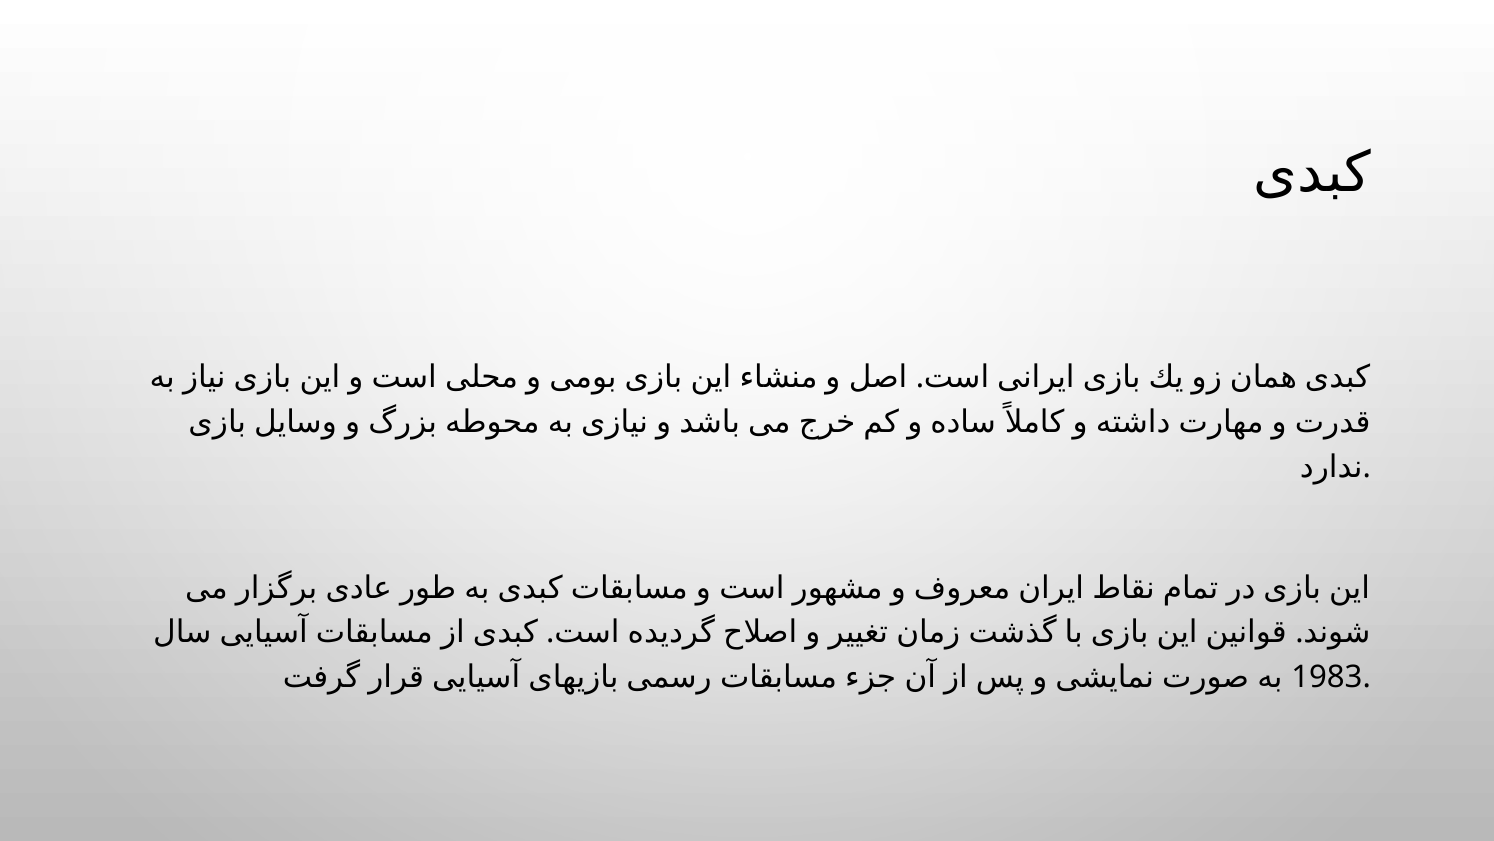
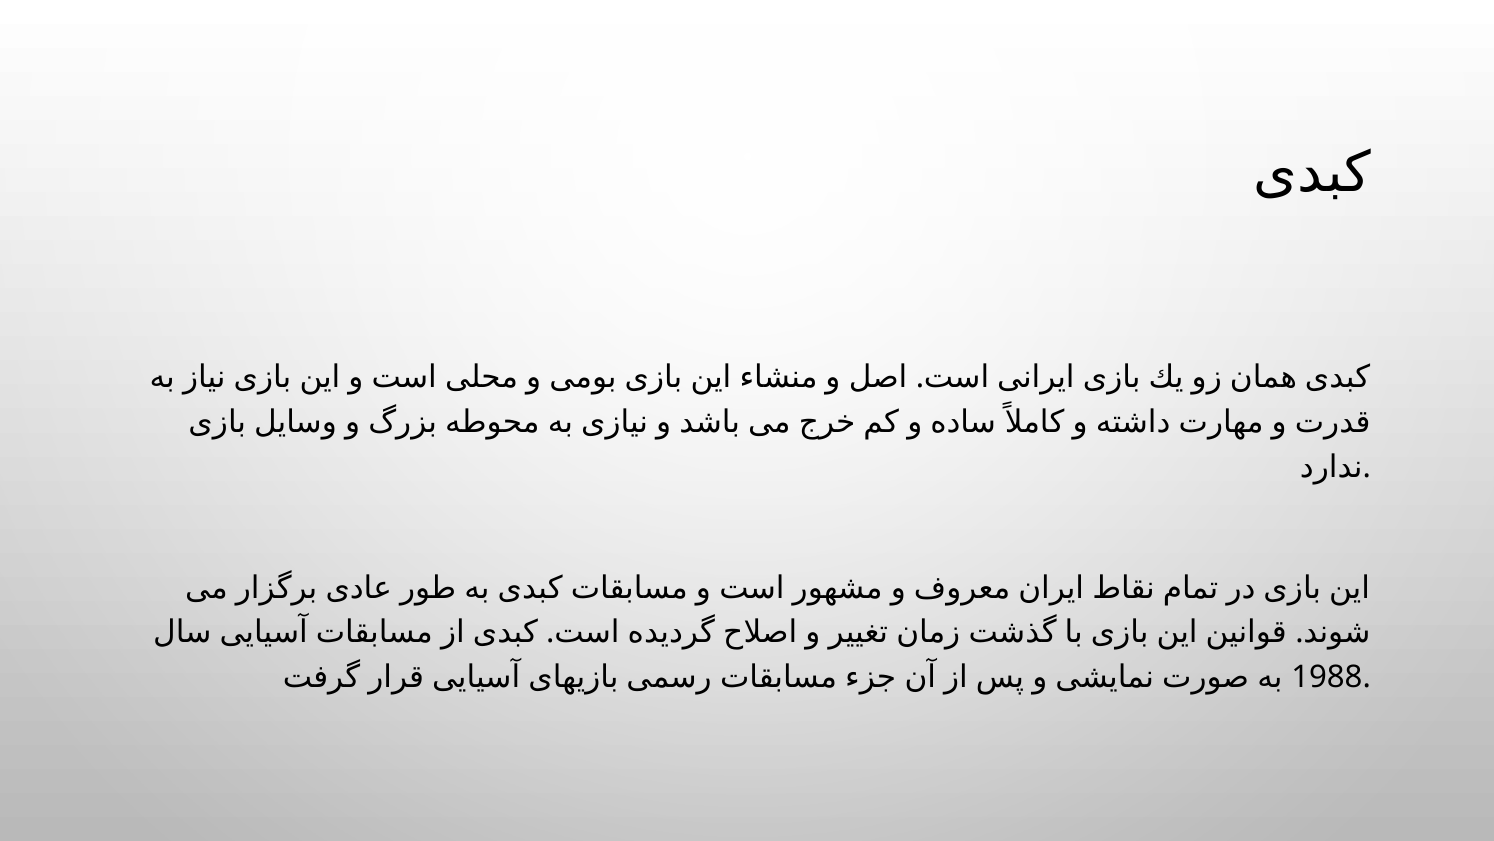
1983: 1983 -> 1988 (1327, 677)
